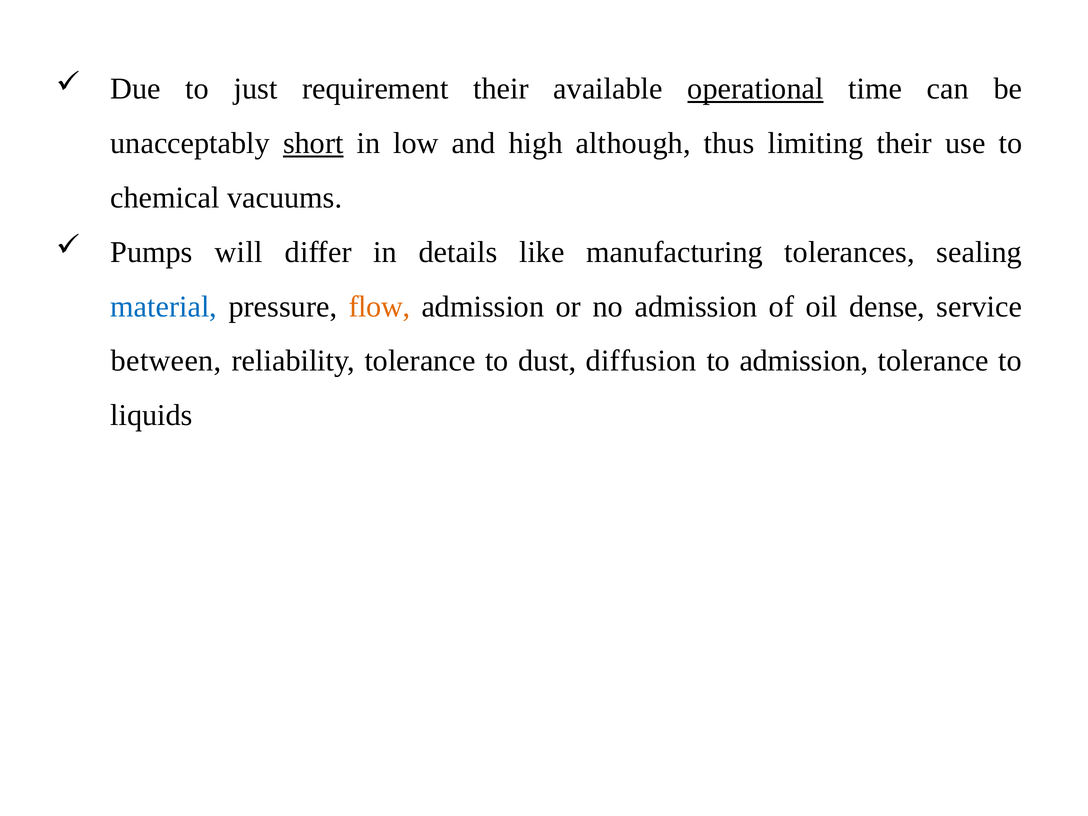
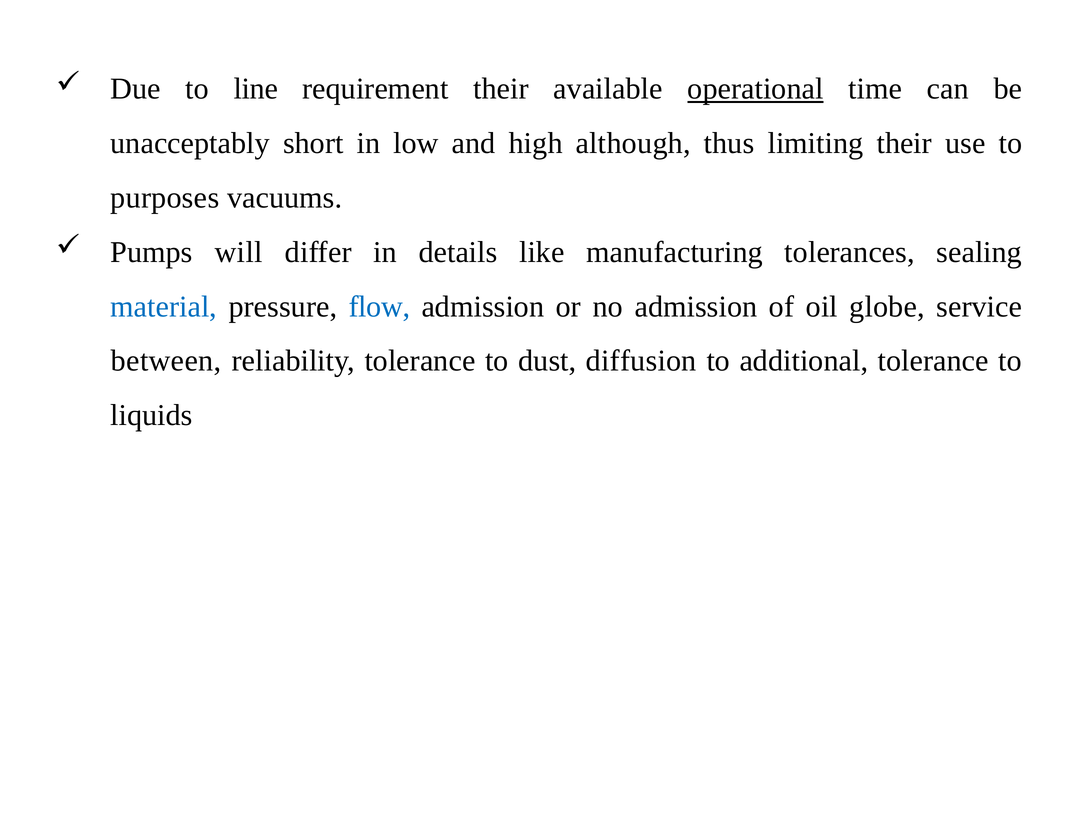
just: just -> line (256, 89)
short underline: present -> none (313, 143)
chemical: chemical -> purposes (165, 198)
flow colour: orange -> blue (379, 307)
dense: dense -> globe (887, 307)
to admission: admission -> additional (804, 361)
